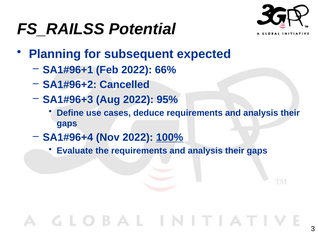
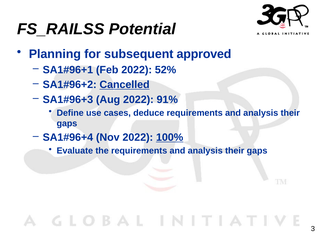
expected: expected -> approved (204, 54)
66%: 66% -> 52% (166, 70)
Cancelled underline: none -> present (125, 85)
95%: 95% -> 91% (167, 99)
